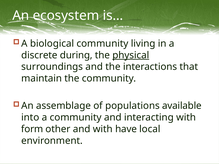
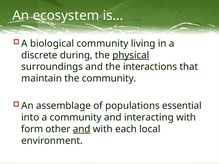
available: available -> essential (182, 106)
and underline: none -> present (82, 129)
have: have -> each (126, 129)
